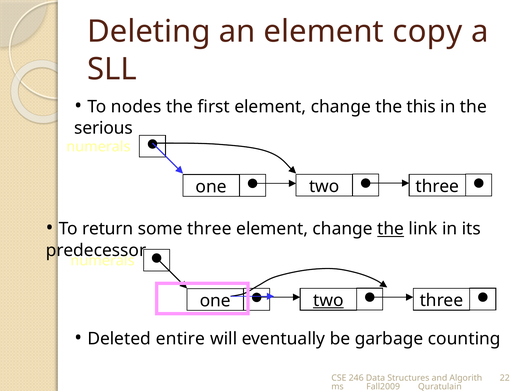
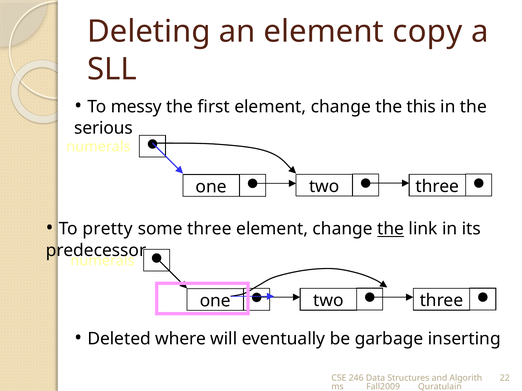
nodes: nodes -> messy (136, 107)
return: return -> pretty (108, 229)
two underline: present -> none (328, 301)
entire: entire -> where (181, 339)
counting: counting -> inserting (464, 339)
